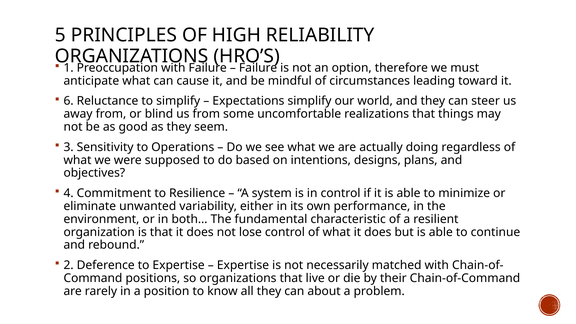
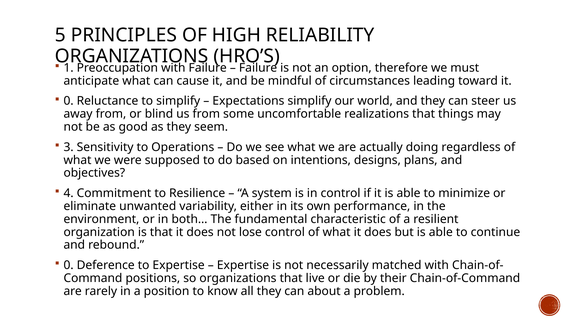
6: 6 -> 0 (69, 101)
2: 2 -> 0 (69, 265)
